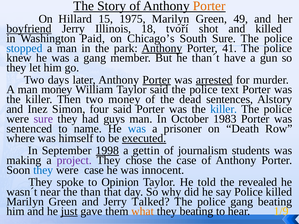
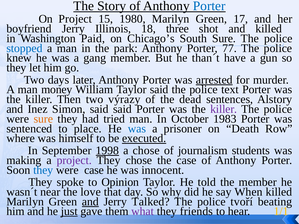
Porter colour: orange -> blue (209, 6)
On Hillard: Hillard -> Project (75, 19)
1975: 1975 -> 1980 (133, 19)
49: 49 -> 17 (241, 19)
boyfriend underline: present -> none (29, 29)
tvoří: tvoří -> three (177, 29)
Anthony underline: present -> none (162, 48)
41: 41 -> 77 (230, 48)
Porter underline: present -> none (157, 80)
two money: money -> výrazy (124, 99)
Simon four: four -> said (99, 109)
killer colour: blue -> purple (224, 109)
sure colour: purple -> orange (43, 119)
guys: guys -> tried (114, 119)
name: name -> place (88, 129)
a gettin: gettin -> chose (146, 151)
the revealed: revealed -> member (258, 182)
than: than -> love (91, 192)
say Police: Police -> When (249, 192)
and underline: none -> present (90, 202)
police gang: gang -> tvoří (242, 202)
what colour: orange -> purple (143, 212)
they beating: beating -> friends (196, 212)
1/9: 1/9 -> 1/1 (281, 212)
